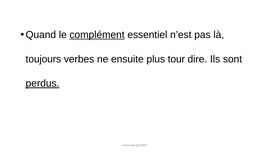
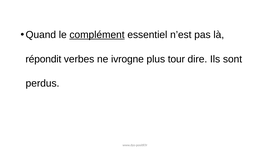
toujours: toujours -> répondit (43, 59)
ensuite: ensuite -> ivrogne (127, 59)
perdus underline: present -> none (43, 83)
